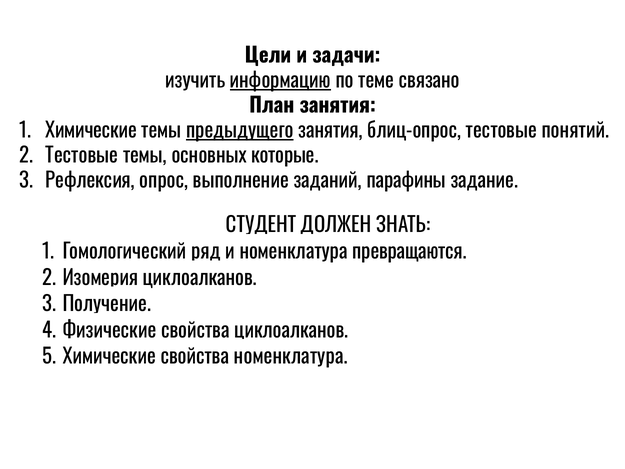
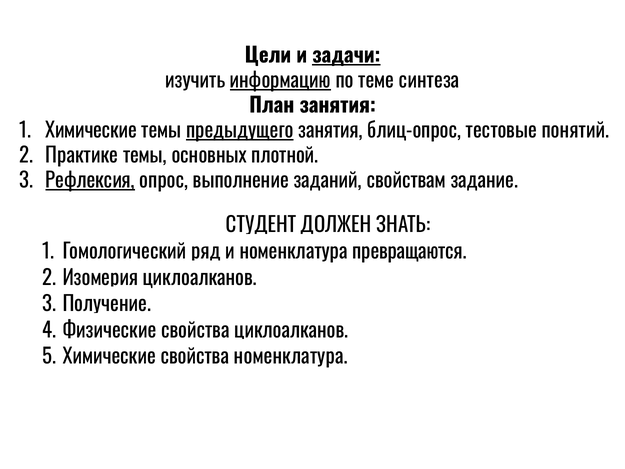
задачи underline: none -> present (346, 56)
связано: связано -> синтеза (429, 81)
Тестовые: Тестовые -> Практике (82, 156)
которые: которые -> плотной (285, 156)
Рефлексия underline: none -> present (90, 181)
парафины: парафины -> свойствам (406, 181)
